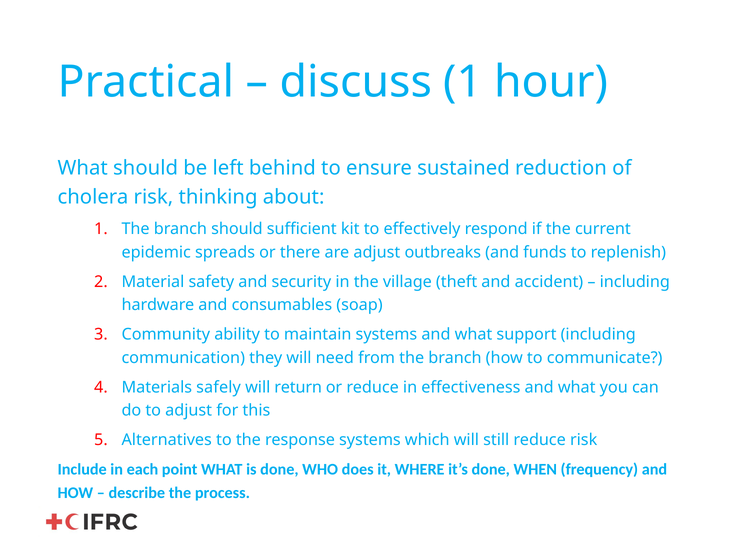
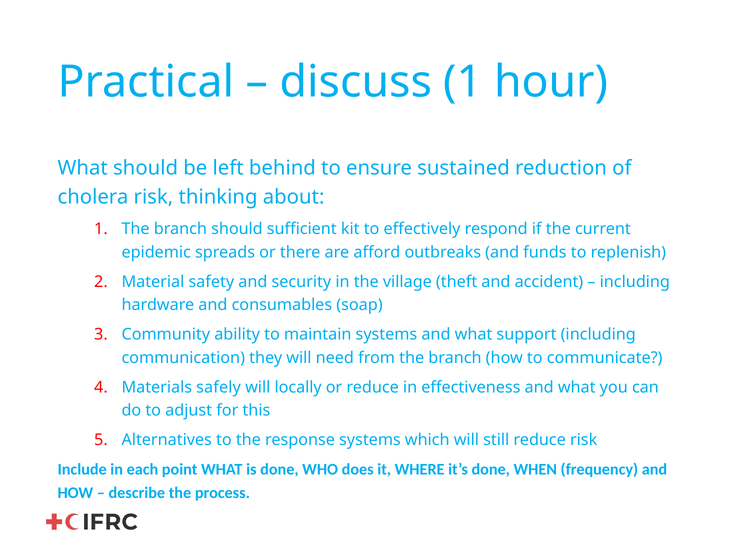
are adjust: adjust -> afford (377, 252)
return: return -> locally (298, 387)
